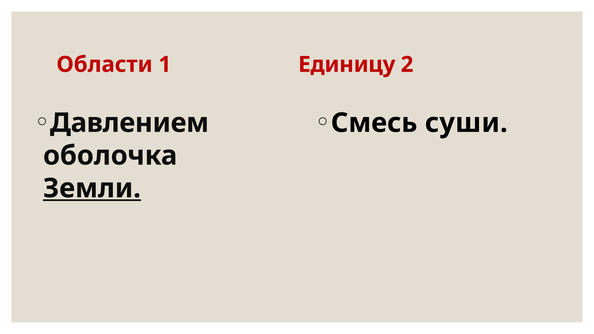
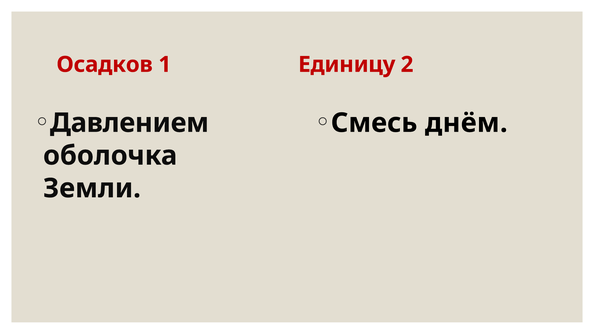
Области: Области -> Осадков (105, 65)
суши: суши -> днём (466, 123)
Земли underline: present -> none (92, 188)
